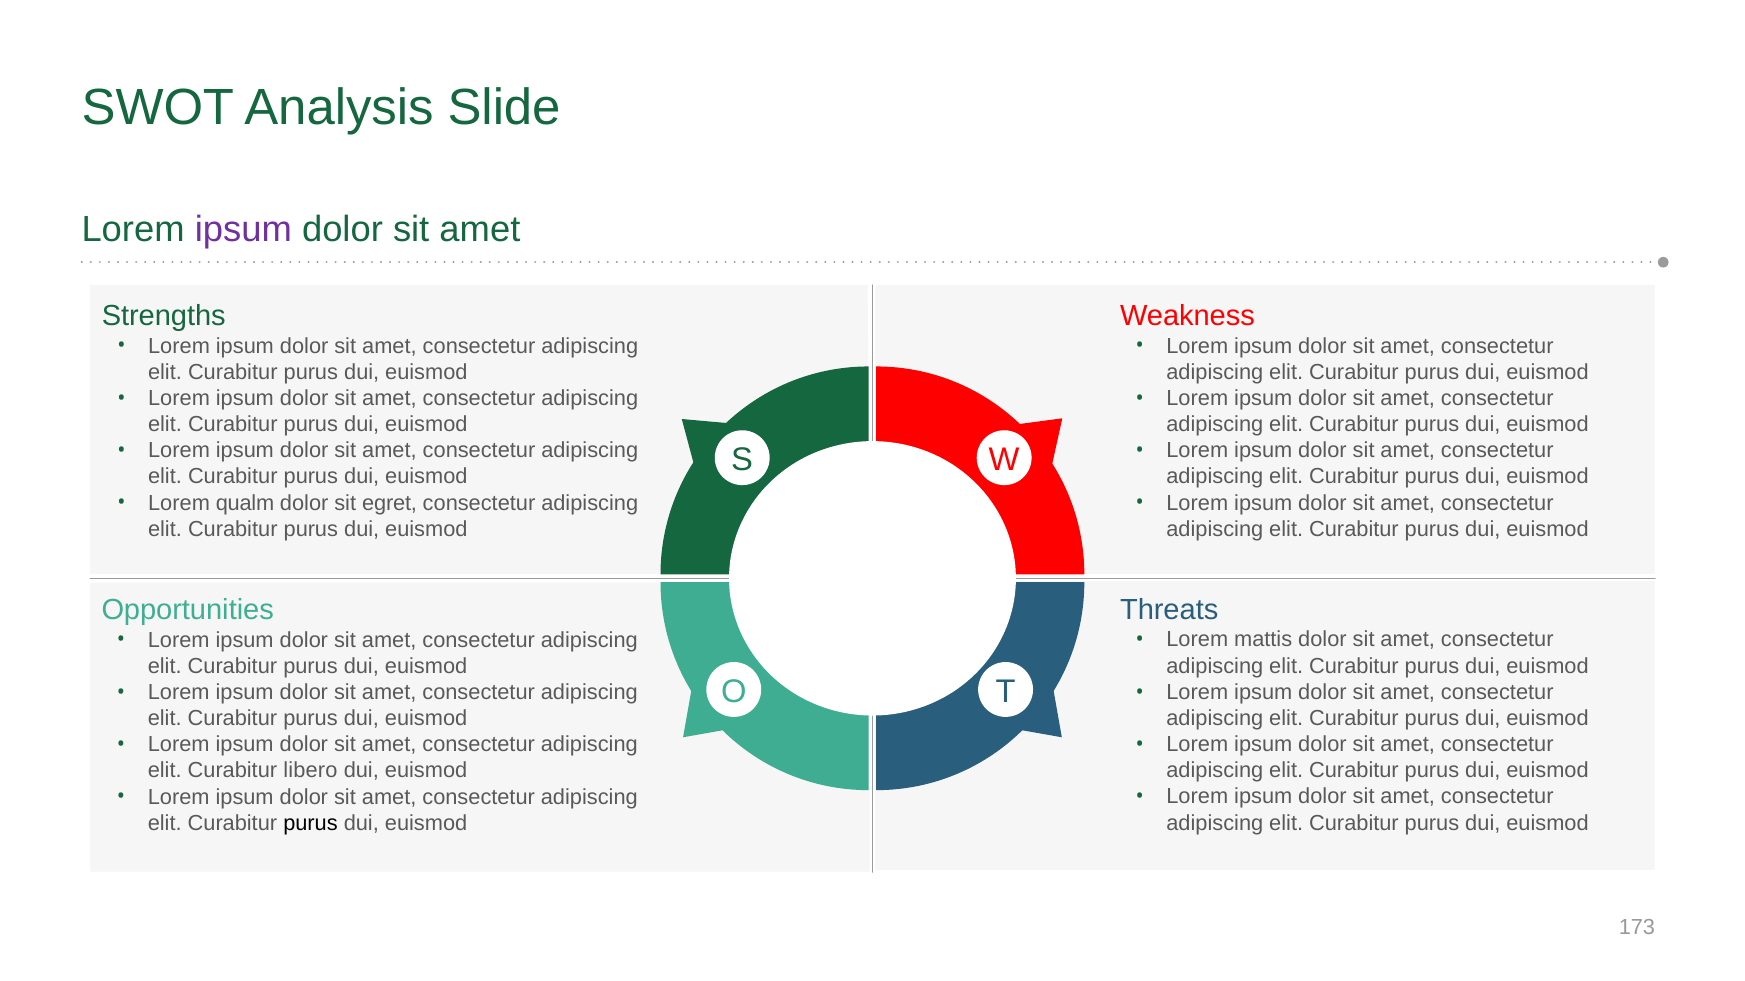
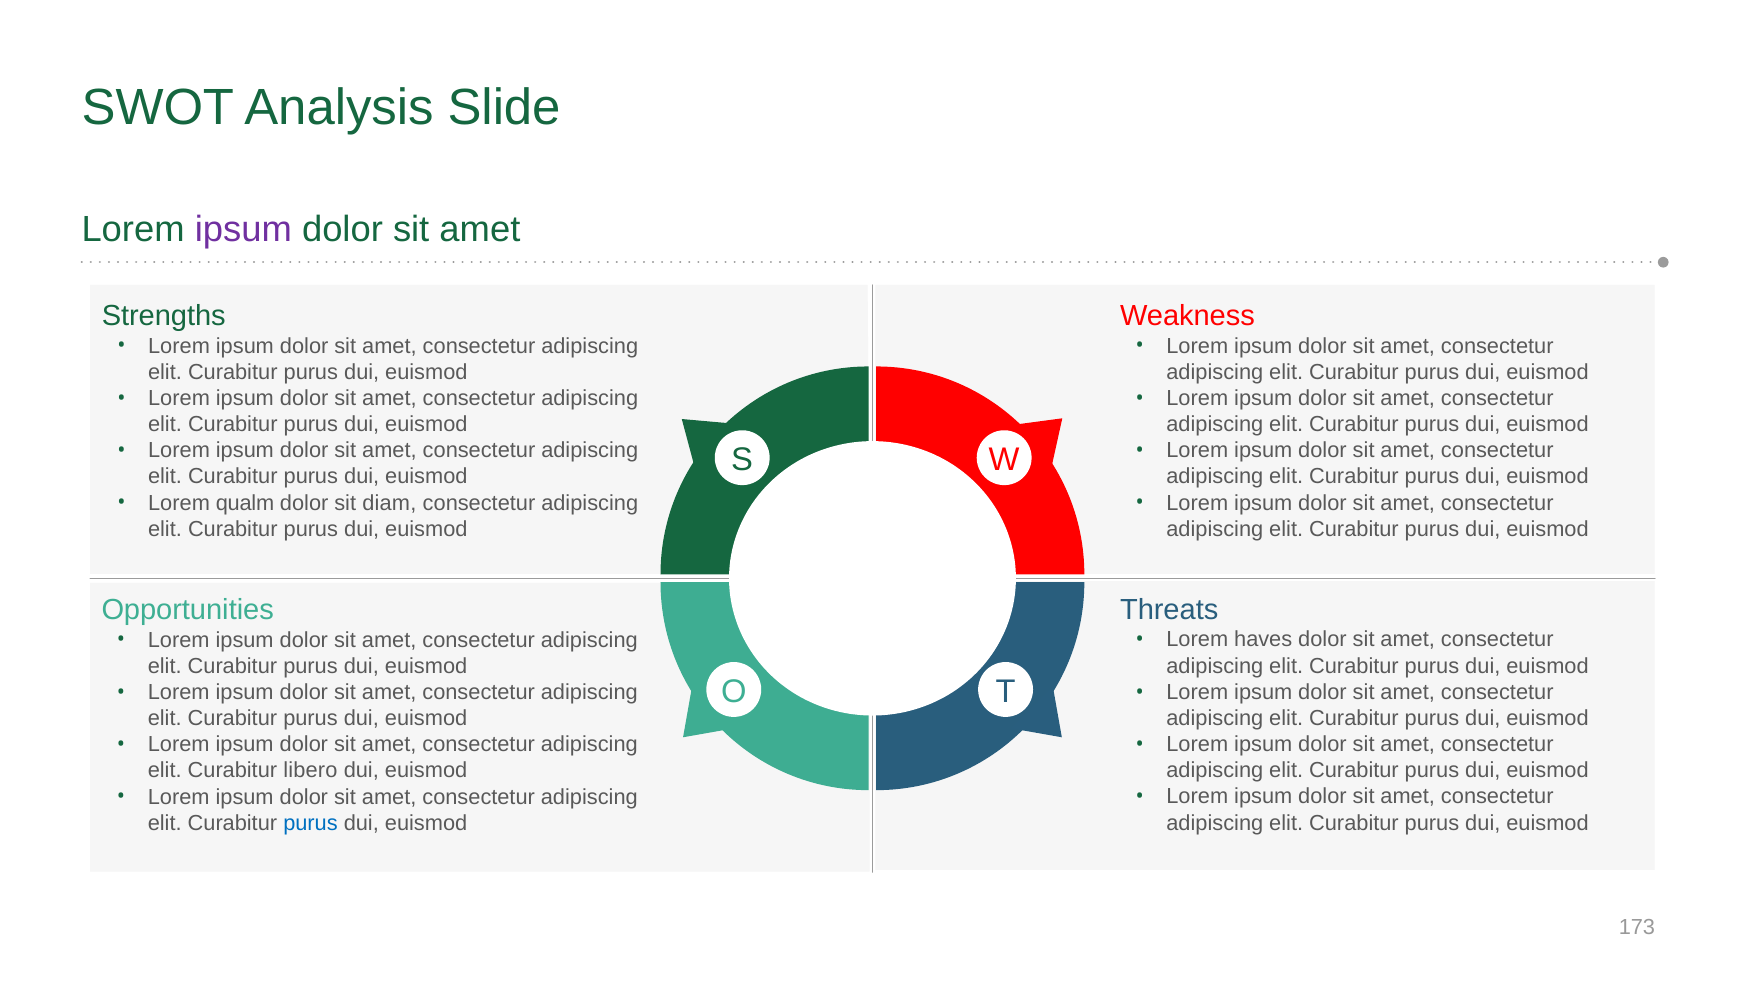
egret: egret -> diam (389, 503)
mattis: mattis -> haves (1263, 640)
purus colour: black -> blue (311, 823)
